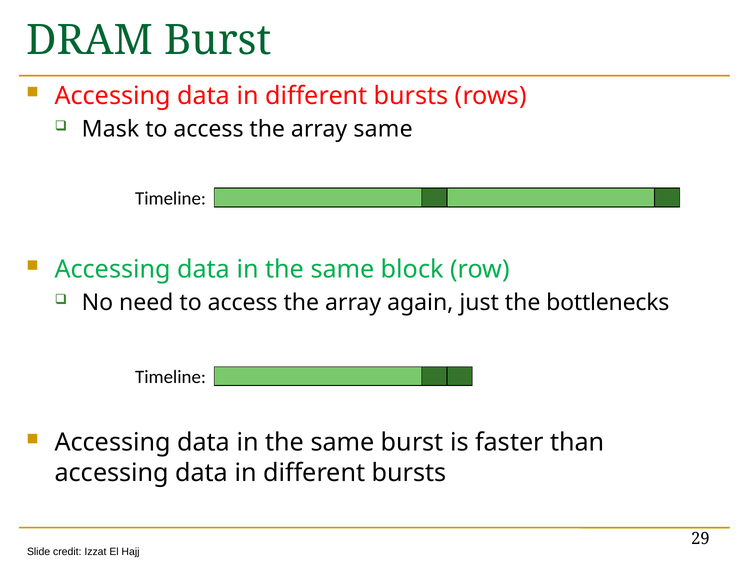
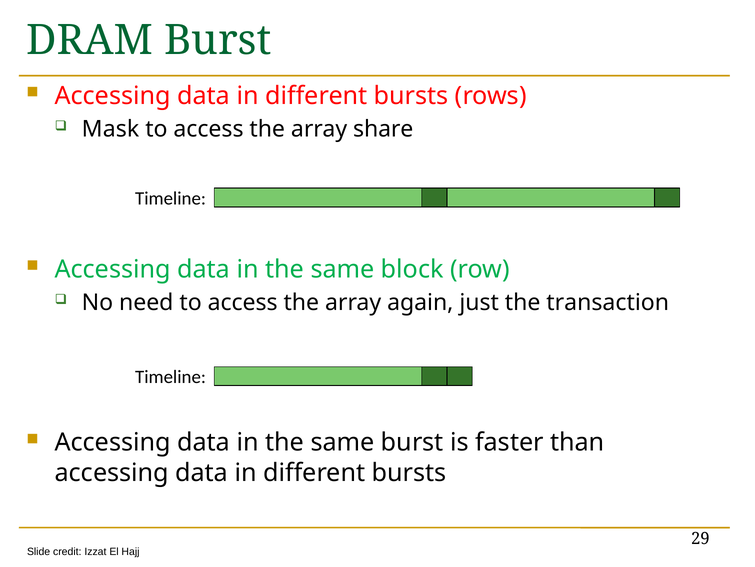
array same: same -> share (383, 129)
bottlenecks: bottlenecks -> transaction (608, 302)
